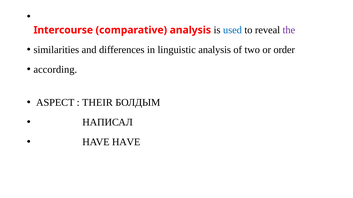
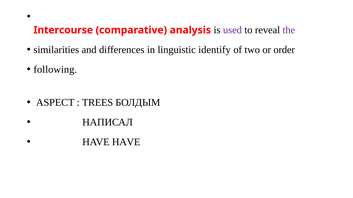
used colour: blue -> purple (232, 30)
linguistic analysis: analysis -> identify (215, 50)
according: according -> following (55, 70)
THEIR: THEIR -> TREES (98, 103)
